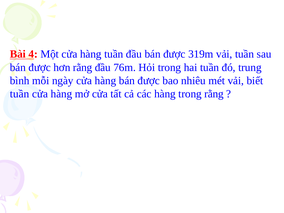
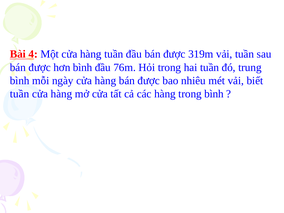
hơn rằng: rằng -> bình (83, 67)
trong rằng: rằng -> bình (214, 94)
